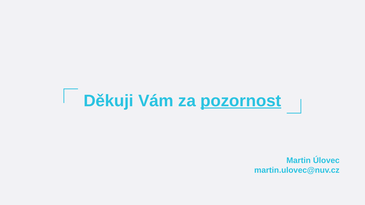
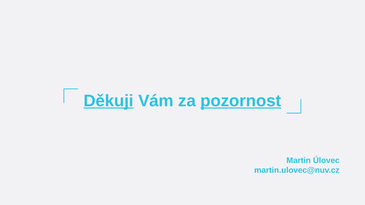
Děkuji underline: none -> present (109, 101)
